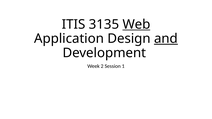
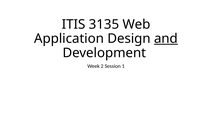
Web underline: present -> none (136, 24)
